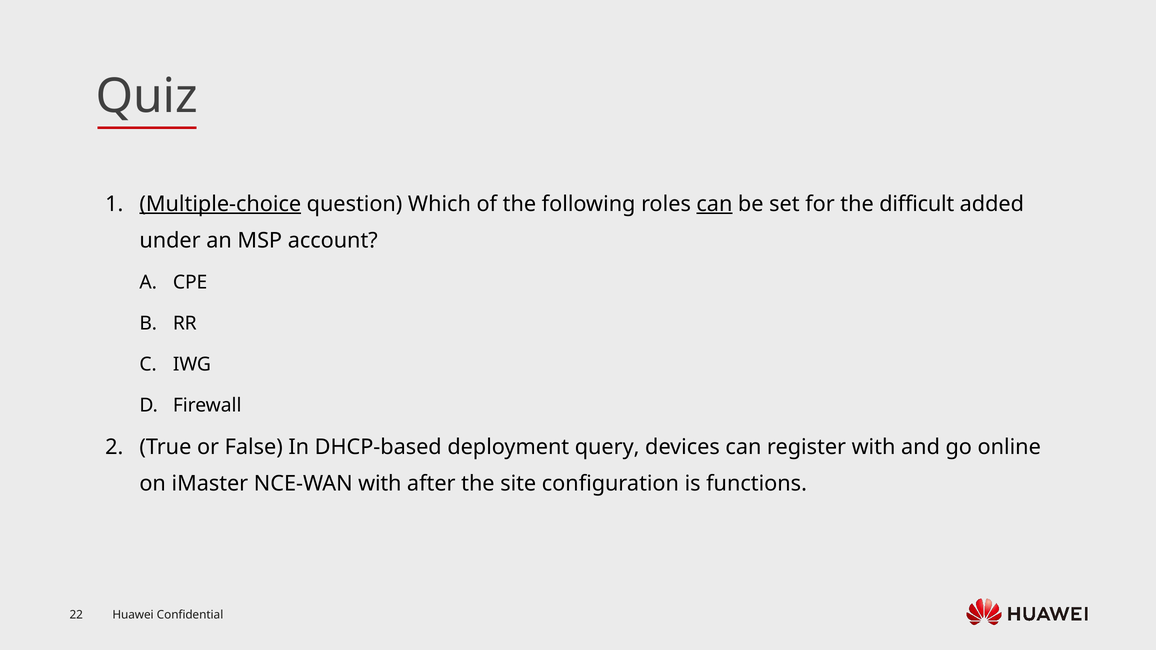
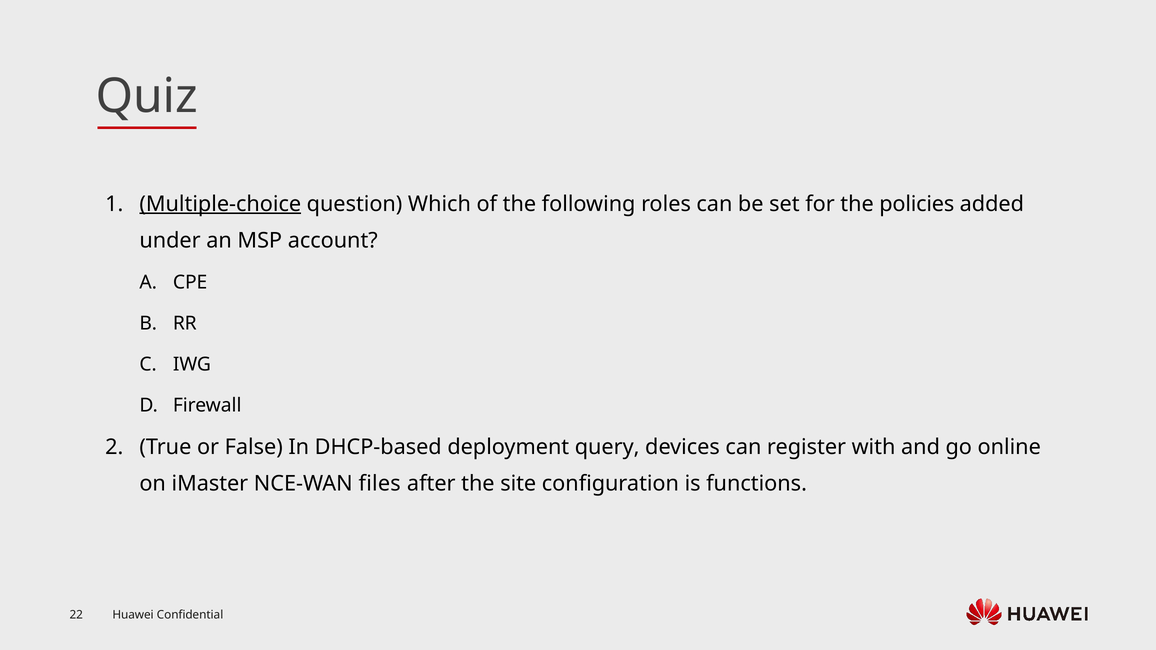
can underline: present -> none (714, 204)
difficult: difficult -> policies (917, 204)
NCE-WAN with: with -> files (380, 484)
